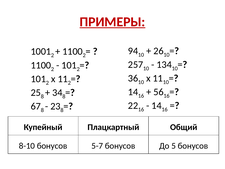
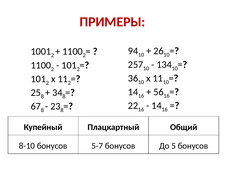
ПРИМЕРЫ underline: present -> none (112, 22)
